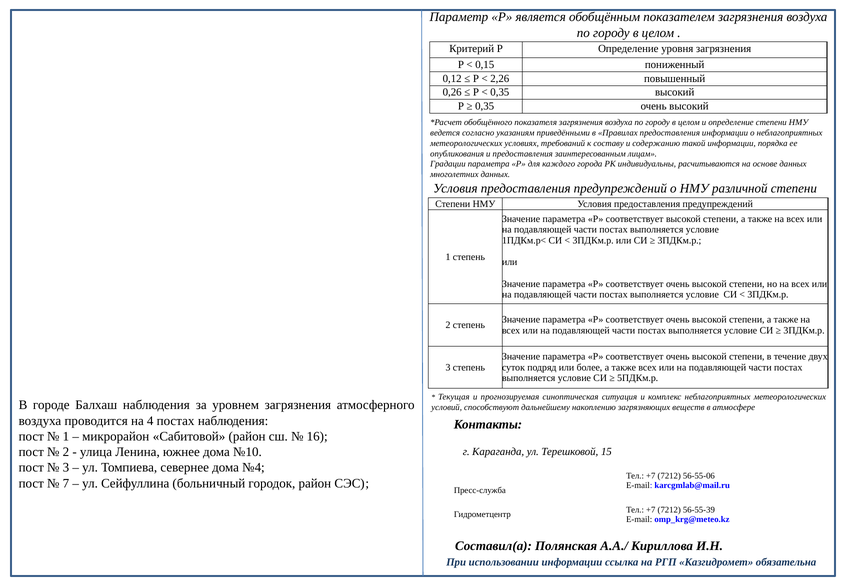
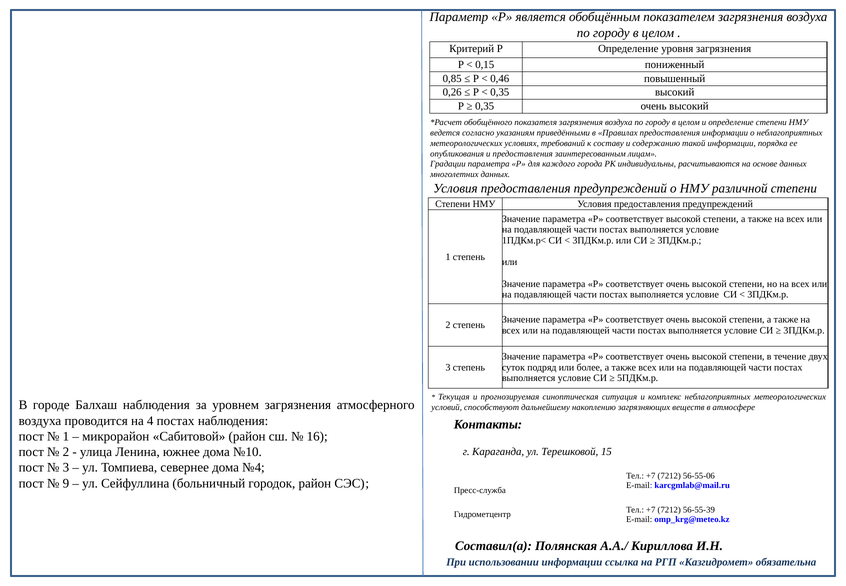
0,12: 0,12 -> 0,85 (452, 78)
2,26: 2,26 -> 0,46 (500, 78)
7: 7 -> 9 (66, 483)
